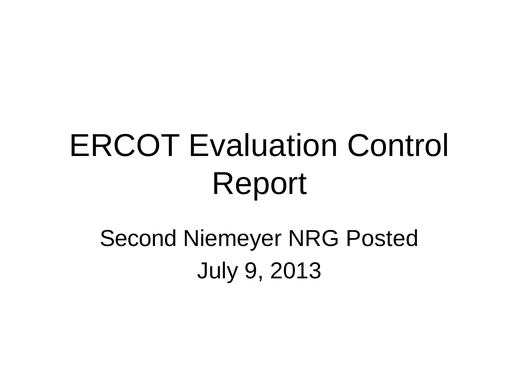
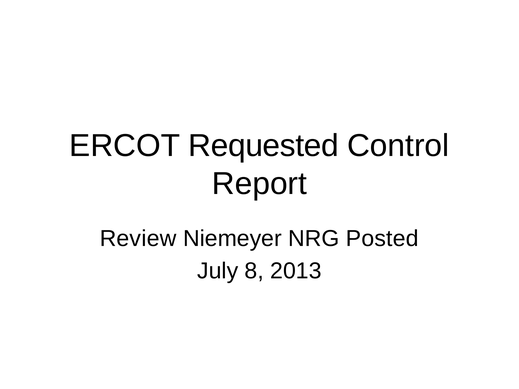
Evaluation: Evaluation -> Requested (264, 146)
Second: Second -> Review (138, 239)
9: 9 -> 8 (254, 271)
